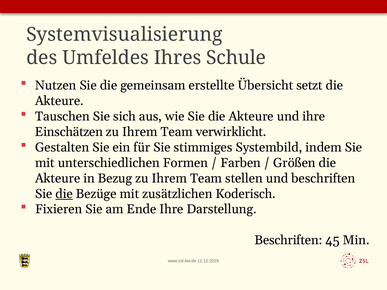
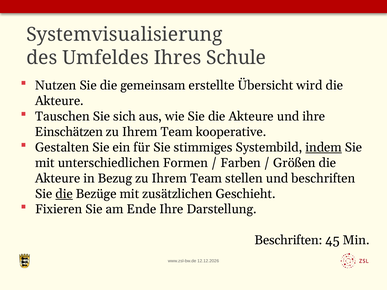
setzt: setzt -> wird (309, 86)
verwirklicht: verwirklicht -> kooperative (231, 132)
indem underline: none -> present (324, 147)
Koderisch: Koderisch -> Geschieht (246, 194)
